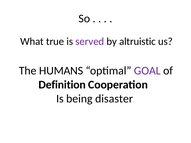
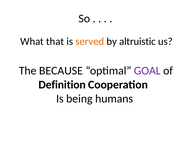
true: true -> that (55, 41)
served colour: purple -> orange (90, 41)
HUMANS: HUMANS -> BECAUSE (61, 71)
disaster: disaster -> humans (114, 99)
